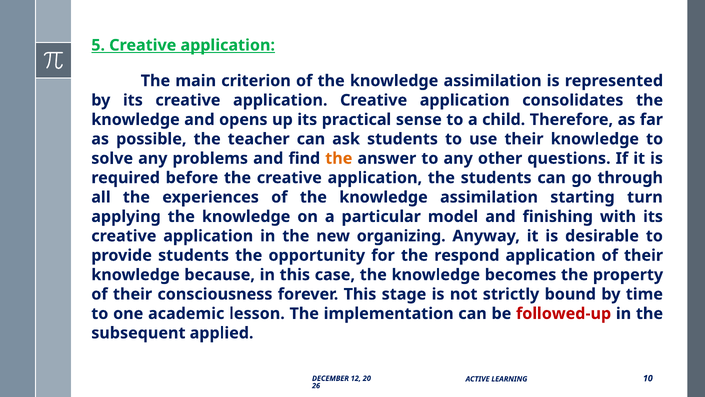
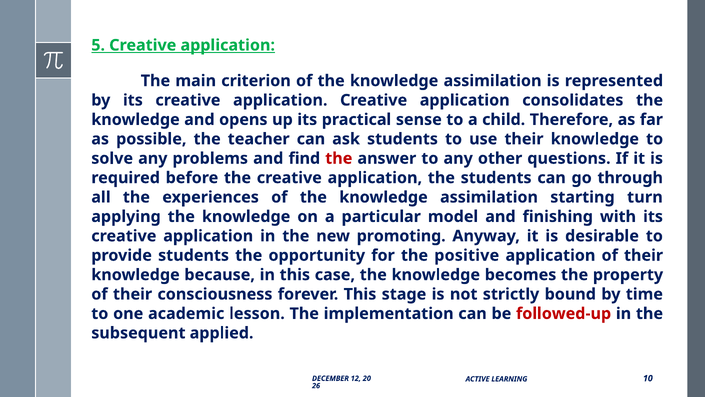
the colour: orange -> red (339, 158)
organizing: organizing -> promoting (401, 236)
respond: respond -> positive (467, 255)
